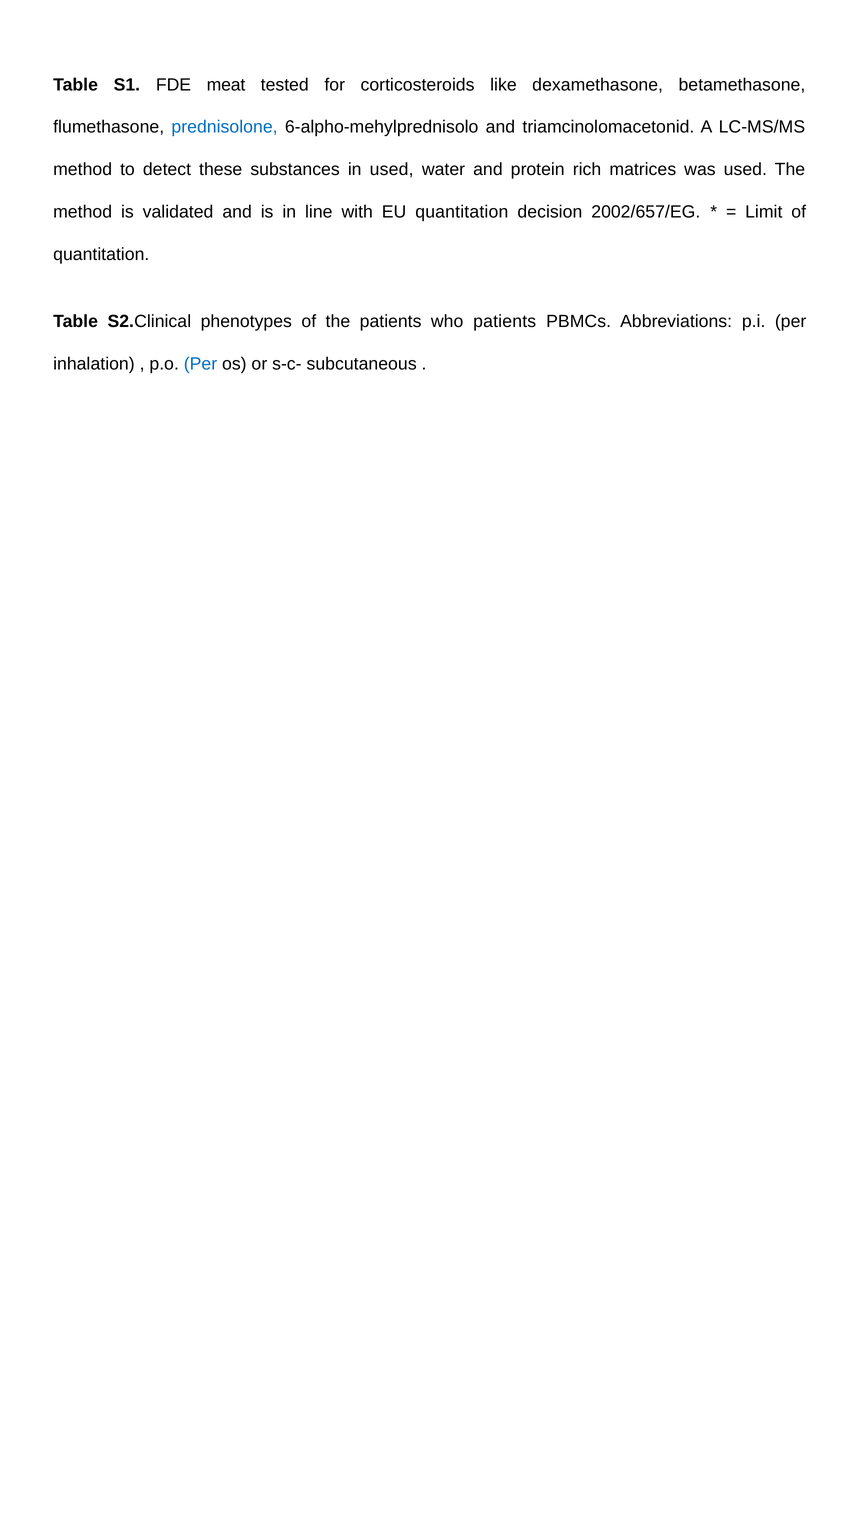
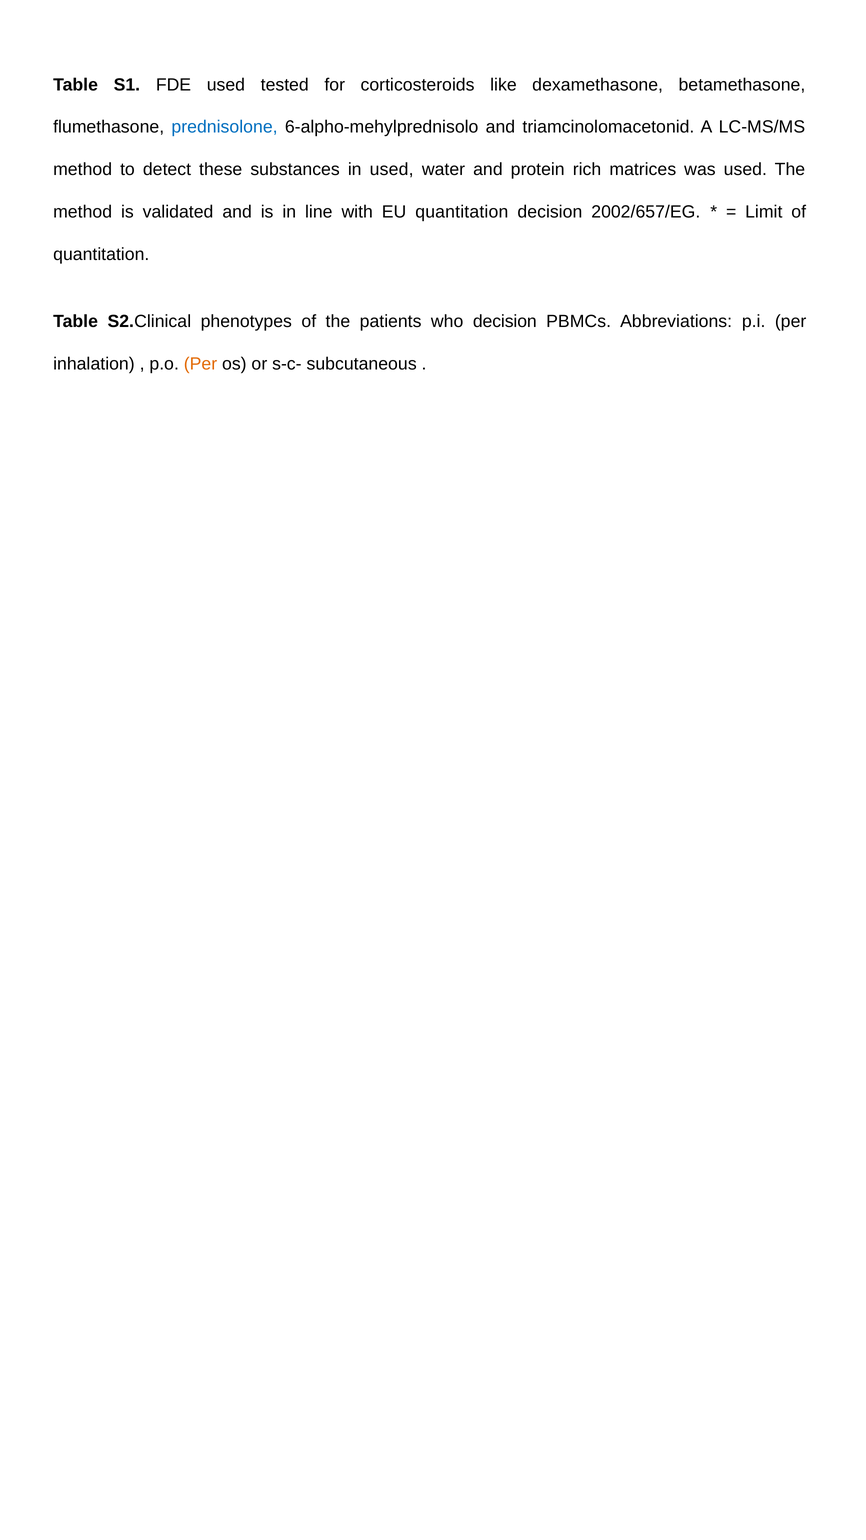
FDE meat: meat -> used (226, 85)
who patients: patients -> decision (505, 321)
Per colour: blue -> orange (201, 364)
